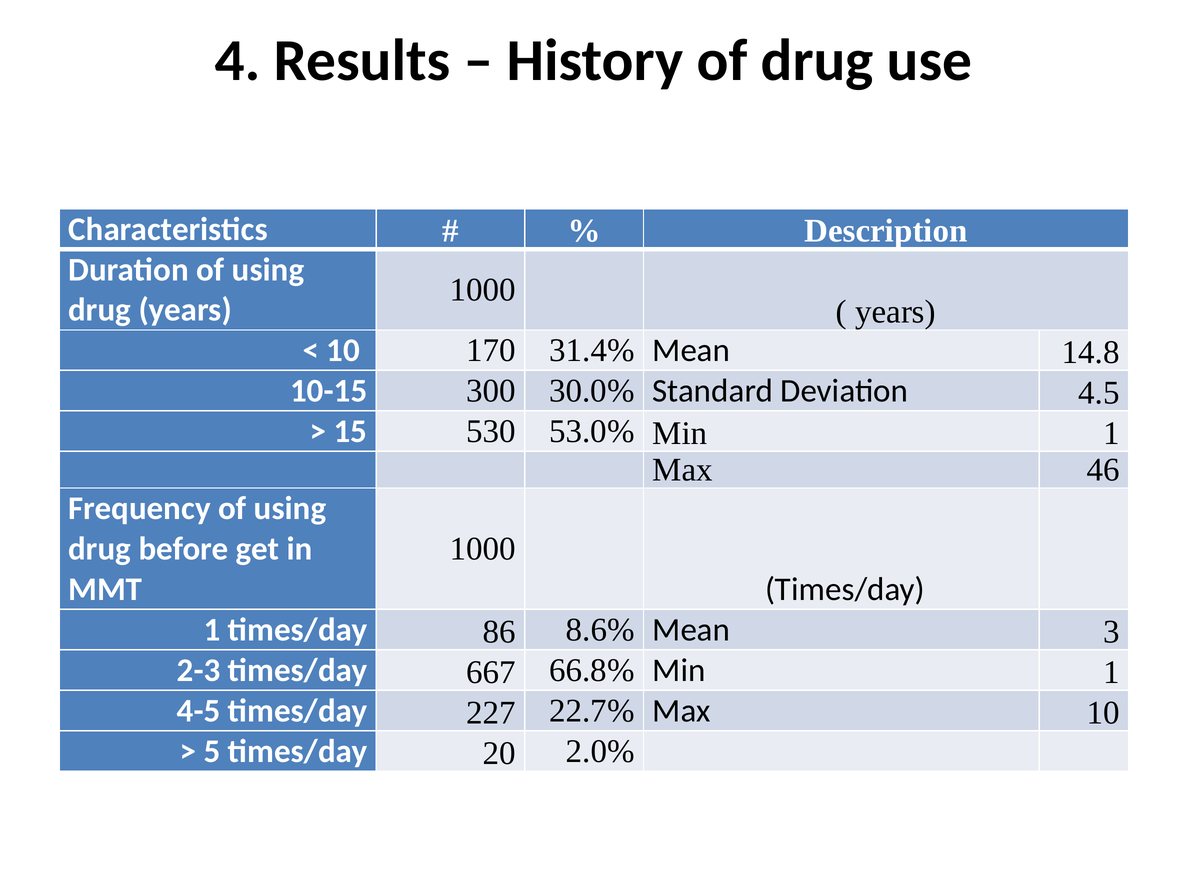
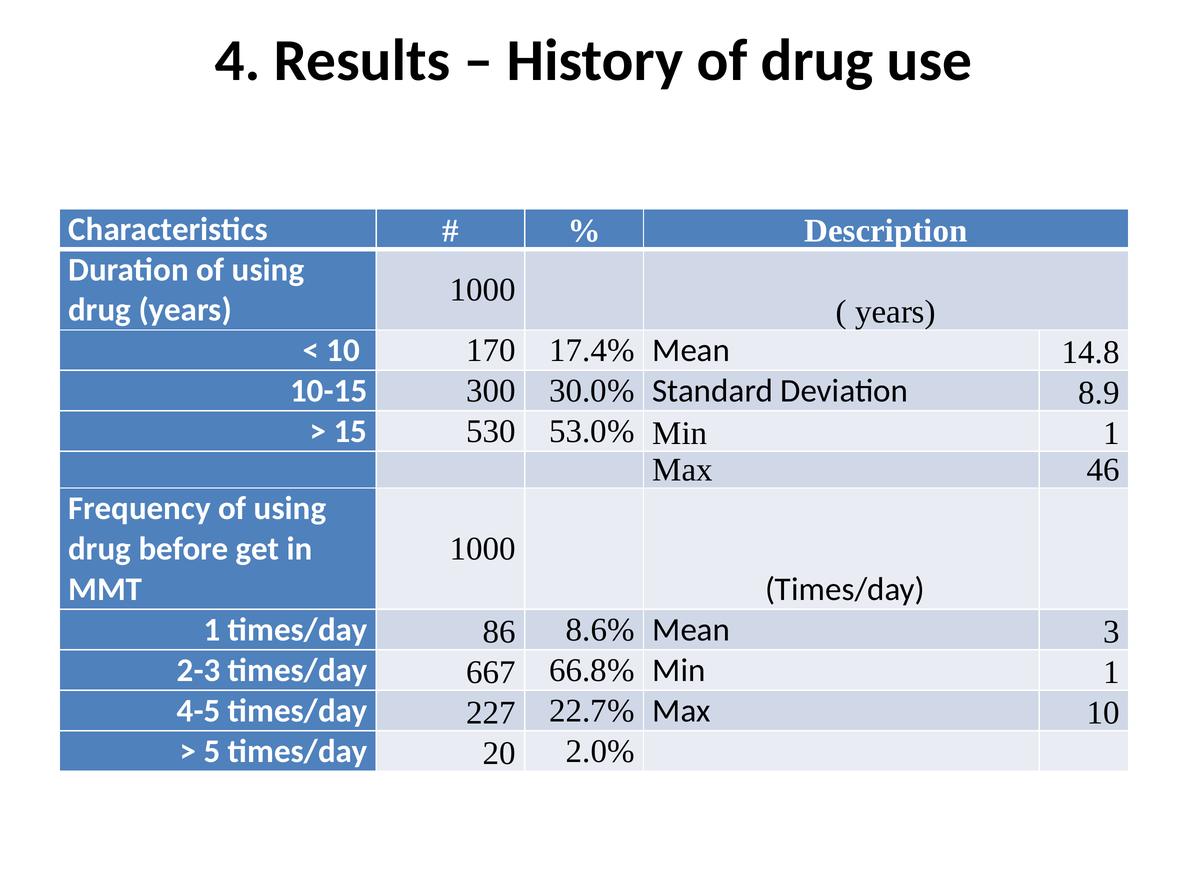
31.4%: 31.4% -> 17.4% (592, 351)
4.5: 4.5 -> 8.9 (1099, 393)
